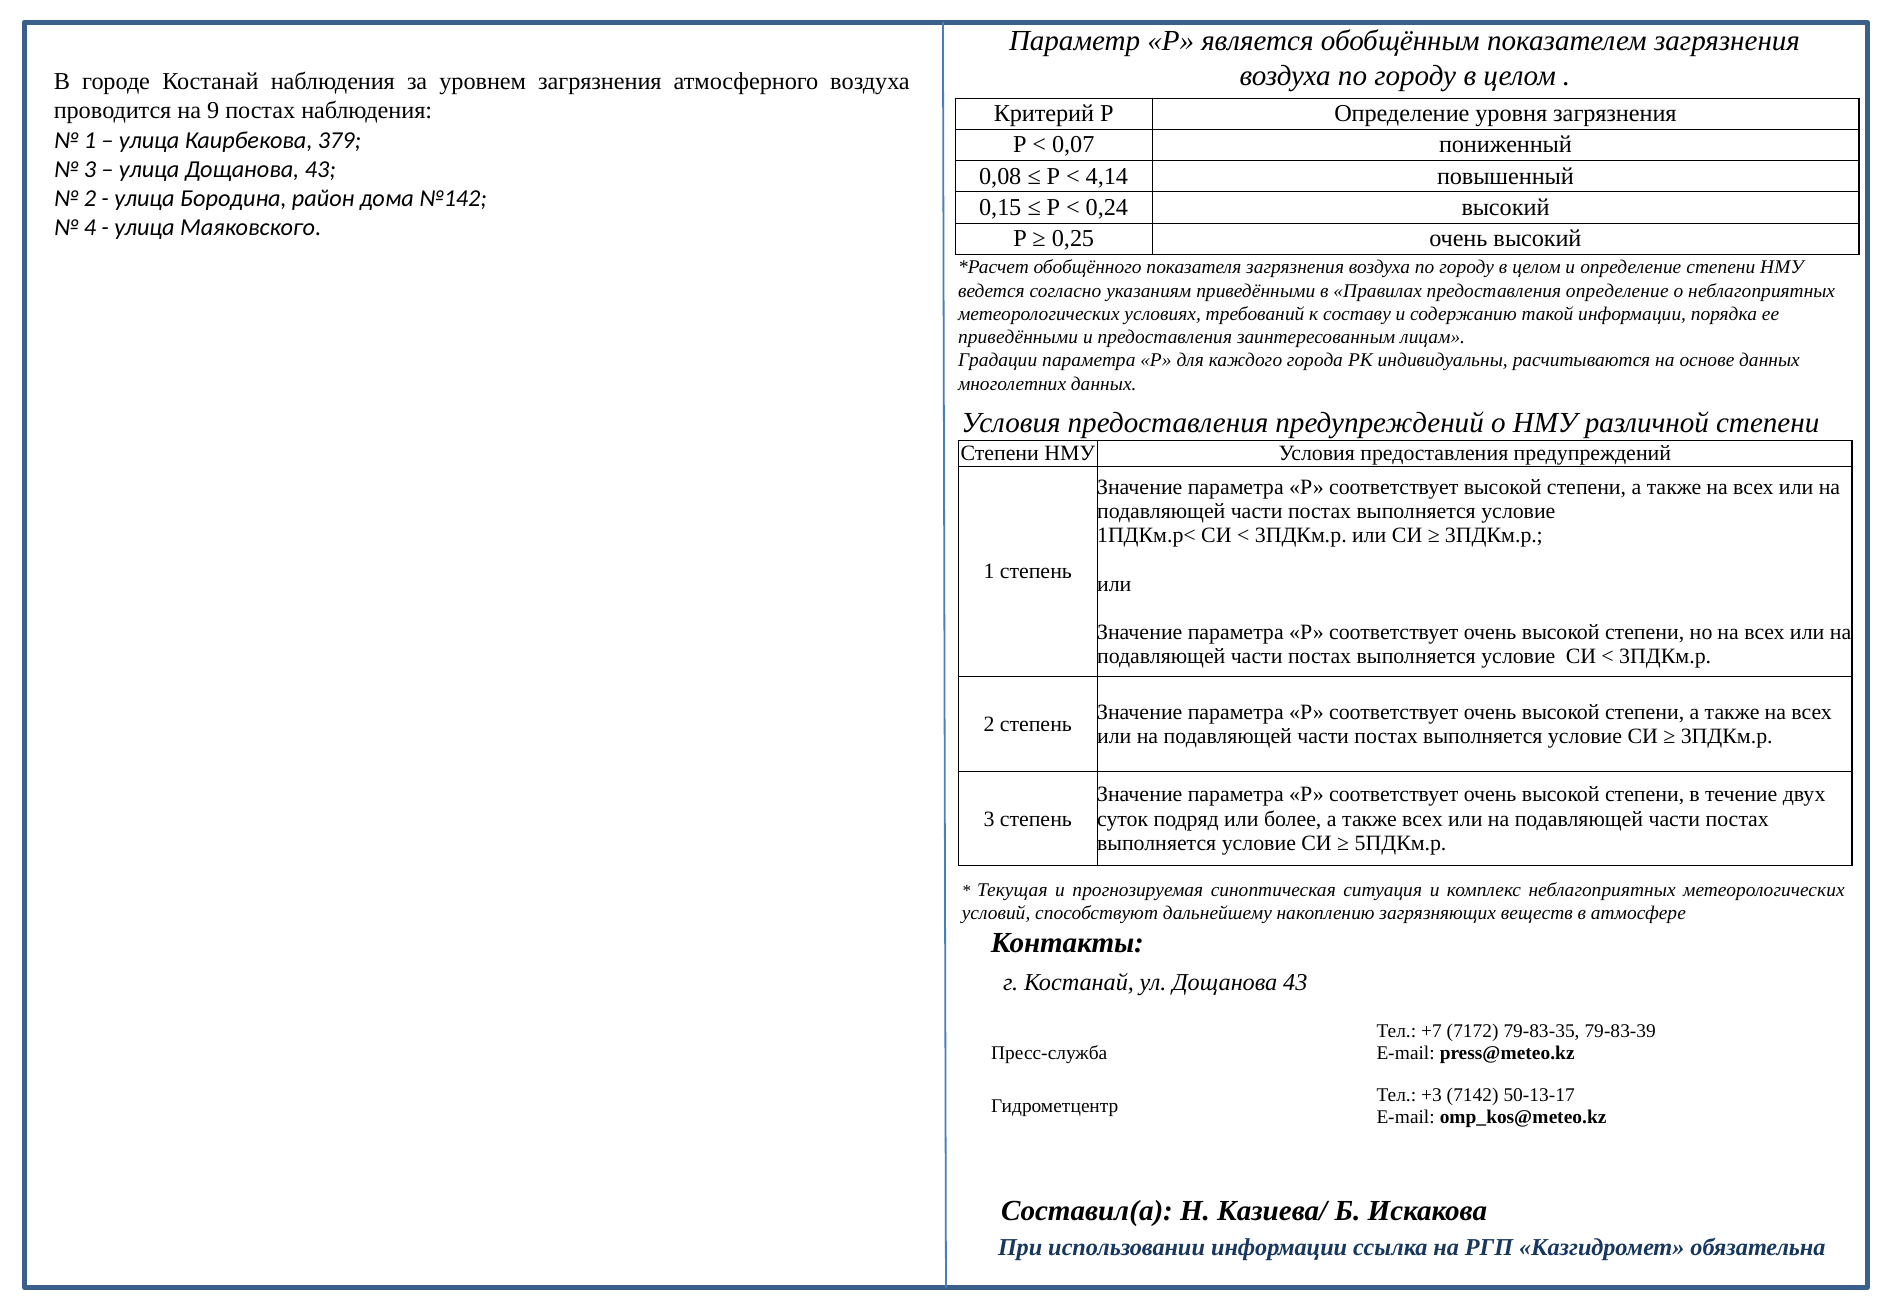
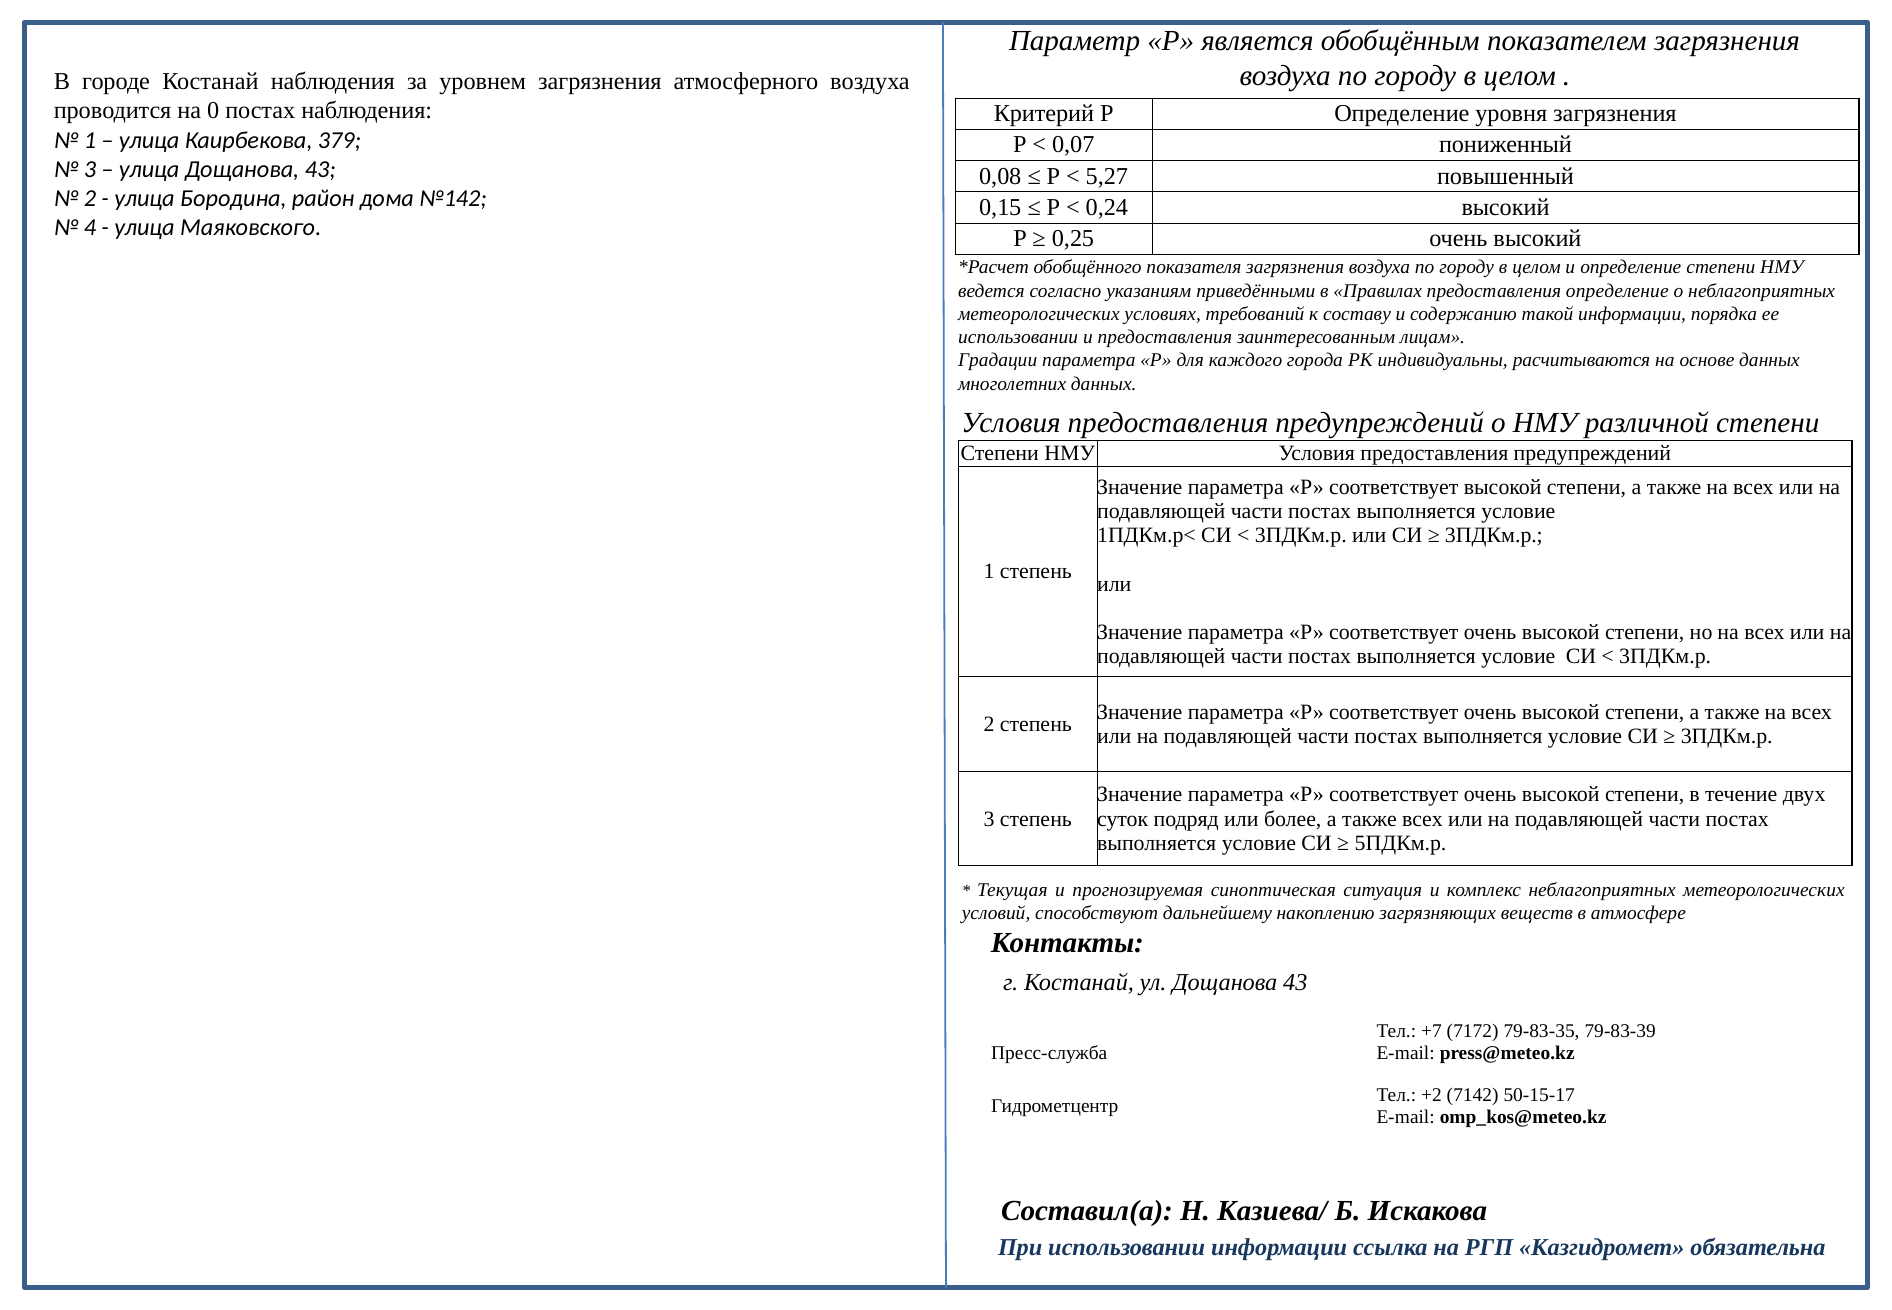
9: 9 -> 0 (213, 111)
4,14: 4,14 -> 5,27 (1107, 176)
приведёнными: приведёнными -> использовании (1018, 337)
+3: +3 -> +2 (1431, 1095)
50-13-17: 50-13-17 -> 50-15-17 (1539, 1095)
